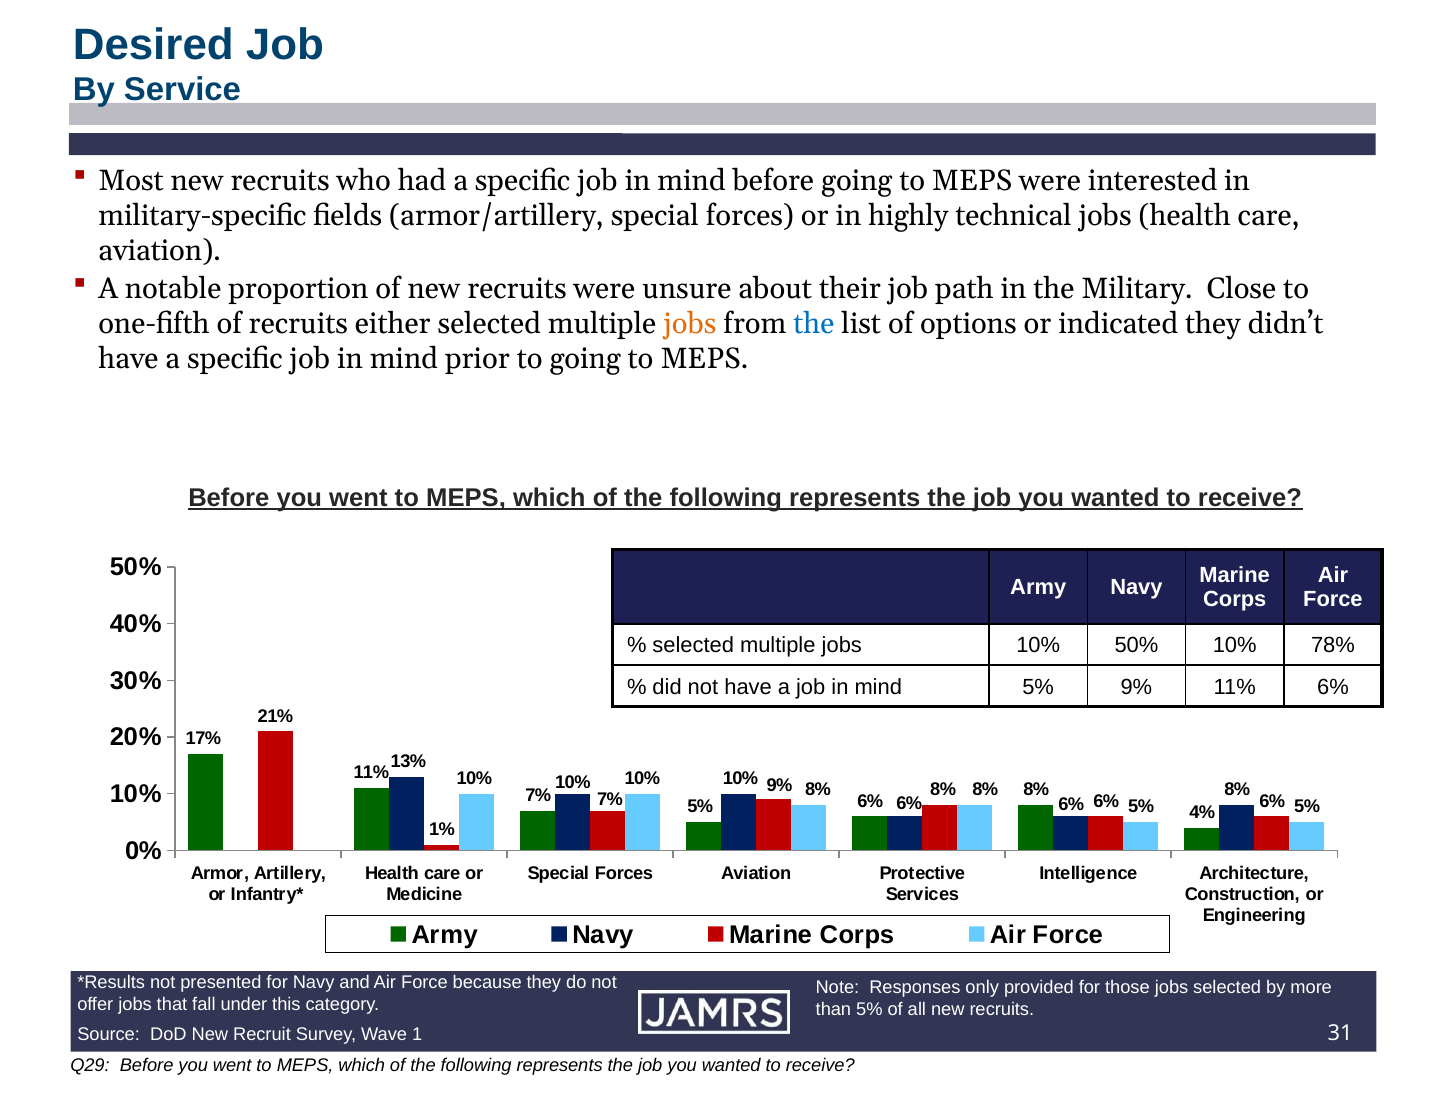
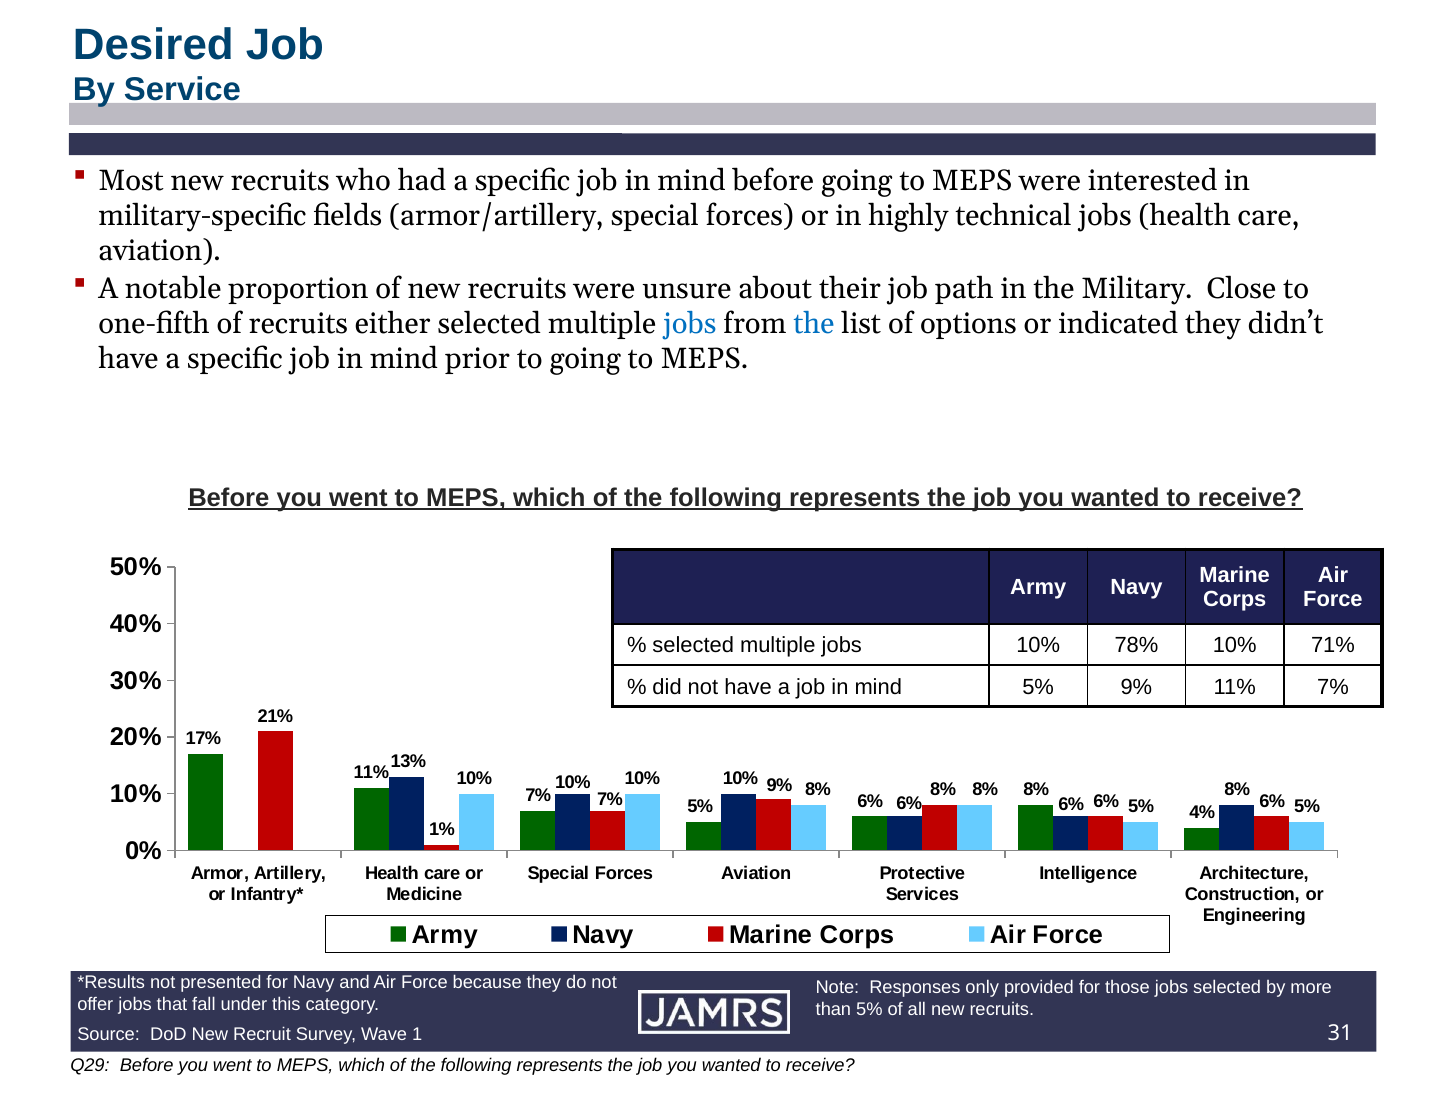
jobs colour: orange -> blue (690, 324)
10% 50%: 50% -> 78% (1136, 646)
78%: 78% -> 71% (1333, 646)
9% 11% 6%: 6% -> 7% (1333, 687)
